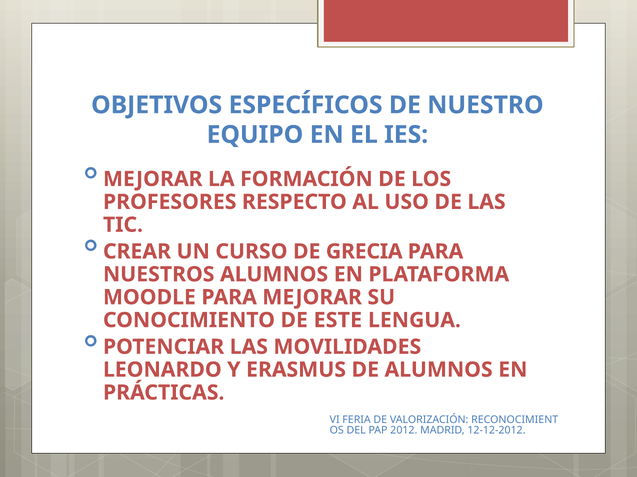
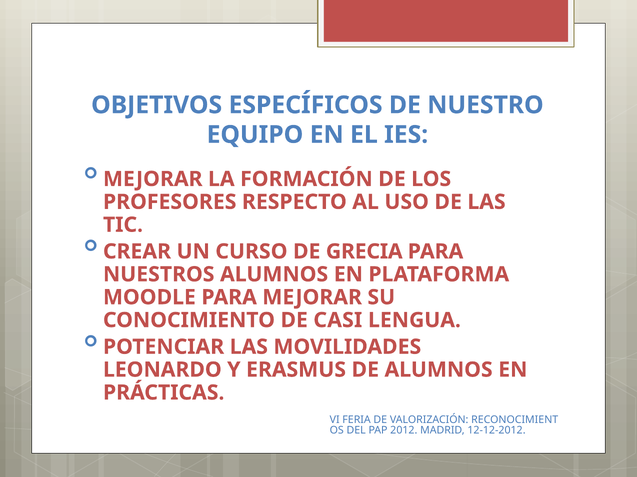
ESTE: ESTE -> CASI (338, 321)
